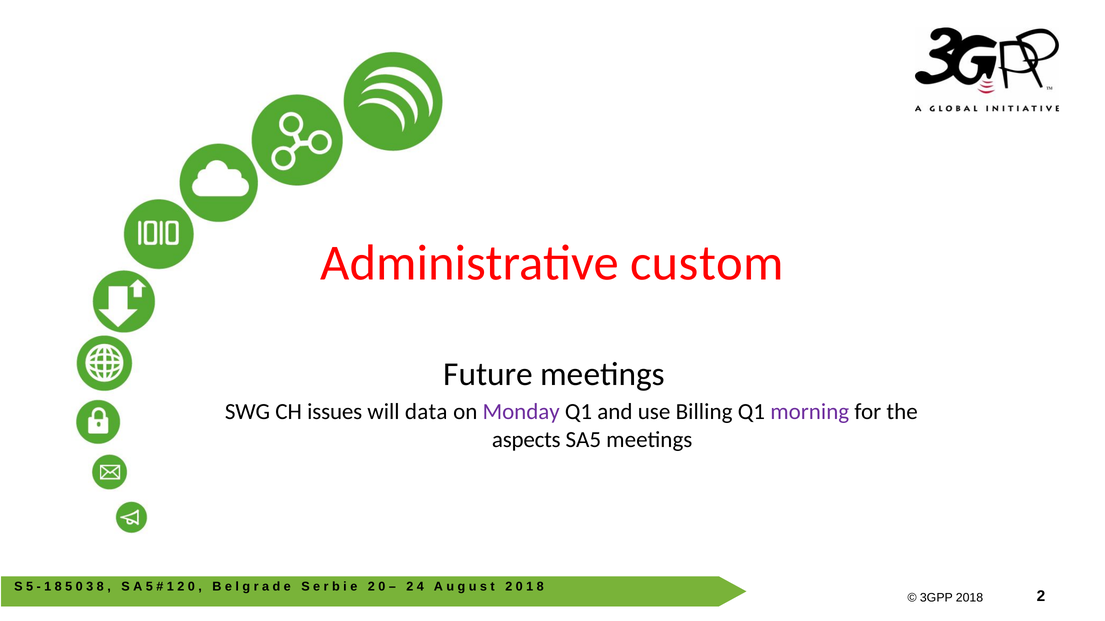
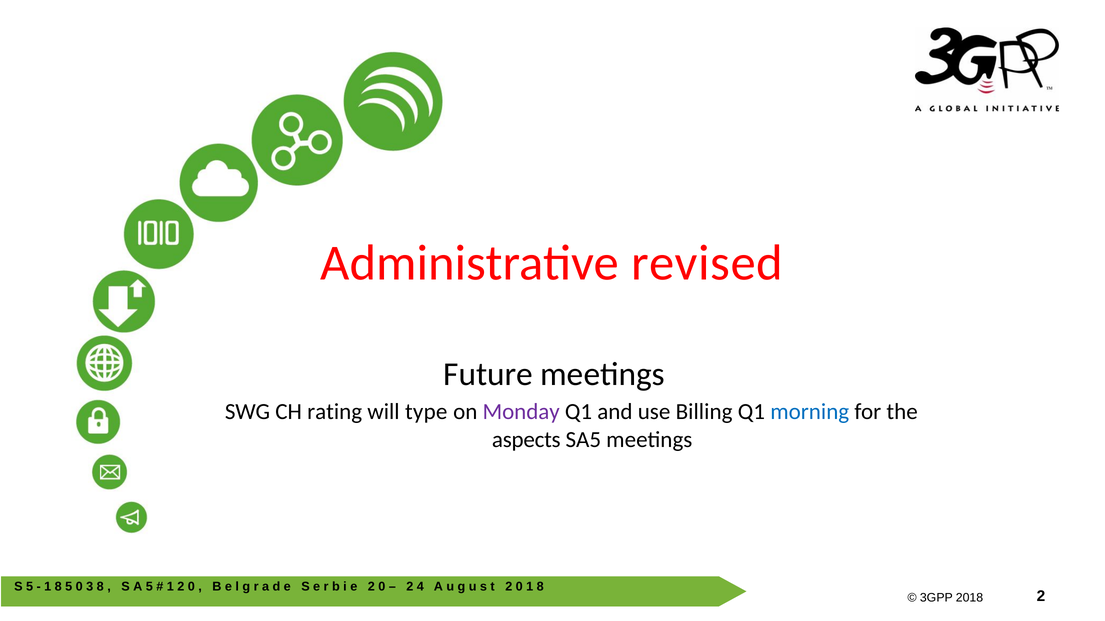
custom: custom -> revised (707, 263)
issues: issues -> rating (335, 412)
data: data -> type (426, 412)
morning colour: purple -> blue (810, 412)
